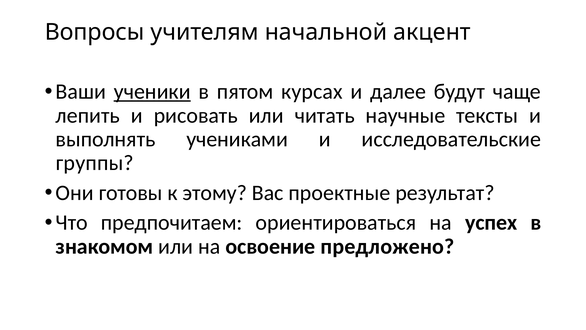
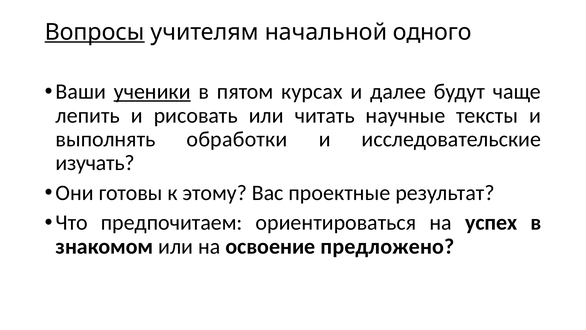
Вопросы underline: none -> present (95, 32)
акцент: акцент -> одного (432, 32)
учениками: учениками -> обработки (237, 139)
группы: группы -> изучать (95, 163)
